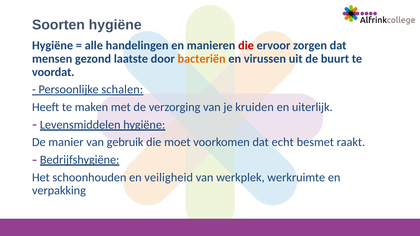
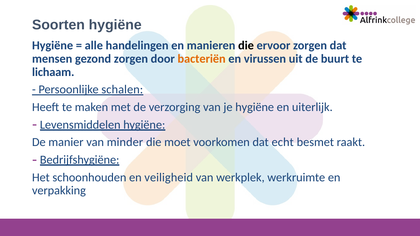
die colour: red -> black (246, 46)
gezond laatste: laatste -> zorgen (131, 59)
voordat: voordat -> lichaam (53, 72)
je kruiden: kruiden -> hygiëne (255, 107)
gebruik: gebruik -> minder (125, 142)
